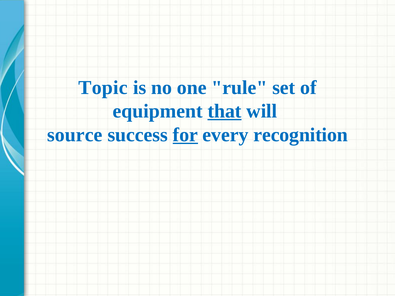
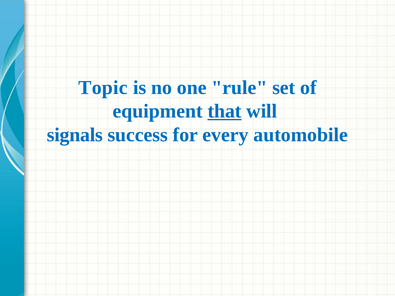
source: source -> signals (75, 135)
for underline: present -> none (185, 135)
recognition: recognition -> automobile (301, 135)
